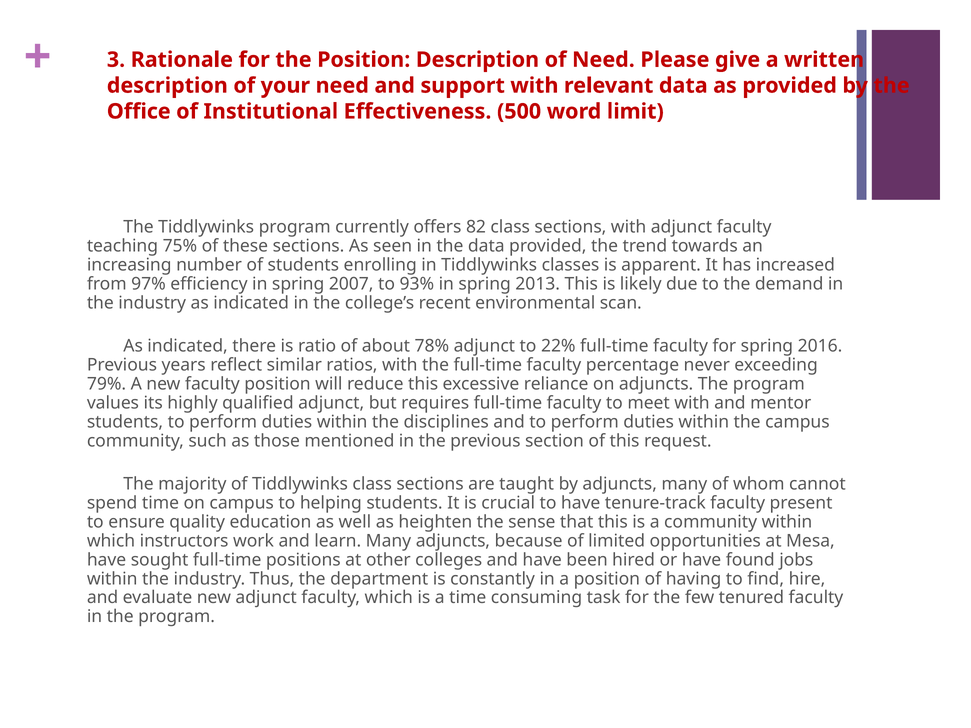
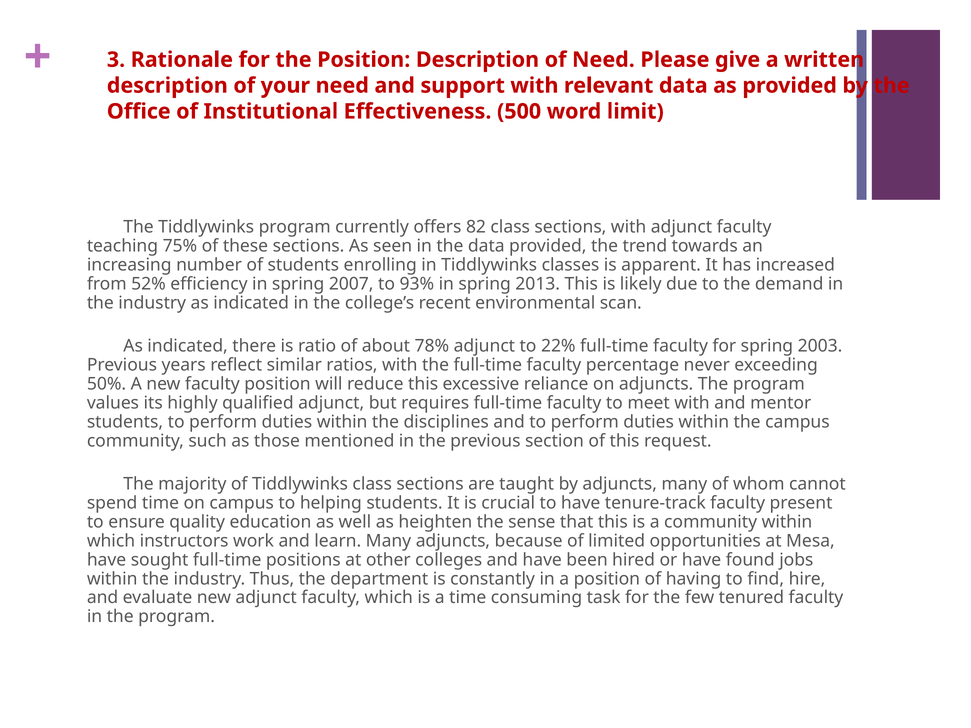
97%: 97% -> 52% (148, 284)
2016: 2016 -> 2003 (820, 346)
79%: 79% -> 50% (107, 384)
